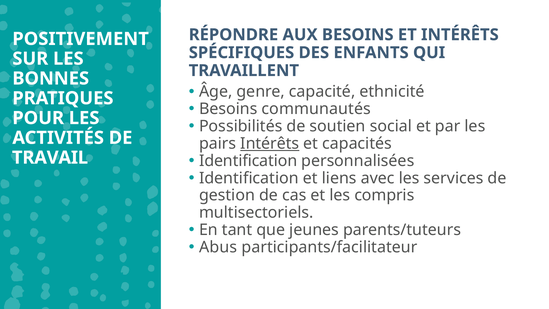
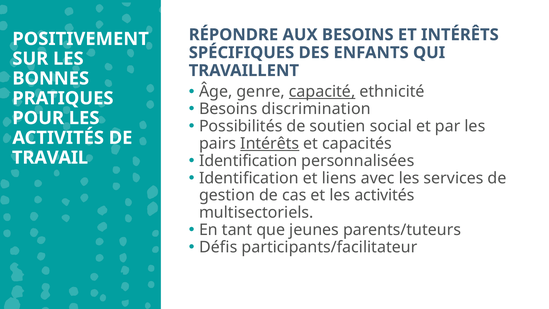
capacité underline: none -> present (322, 92)
communautés: communautés -> discrimination (316, 109)
et les compris: compris -> activités (384, 195)
Abus: Abus -> Défis (218, 247)
